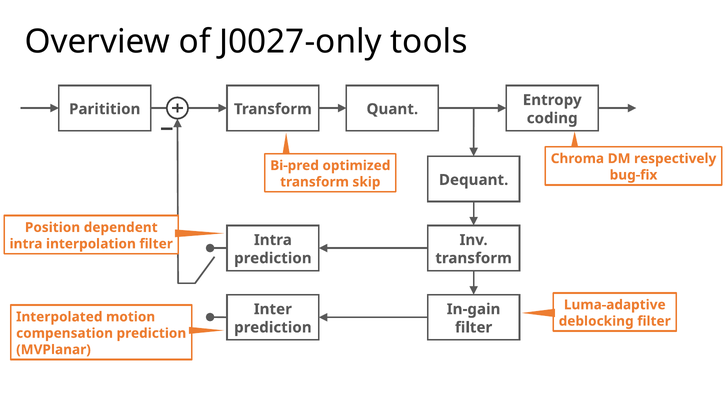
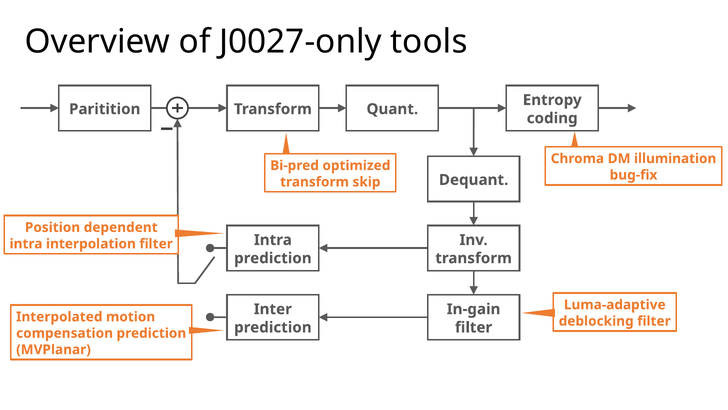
respectively: respectively -> illumination (675, 158)
